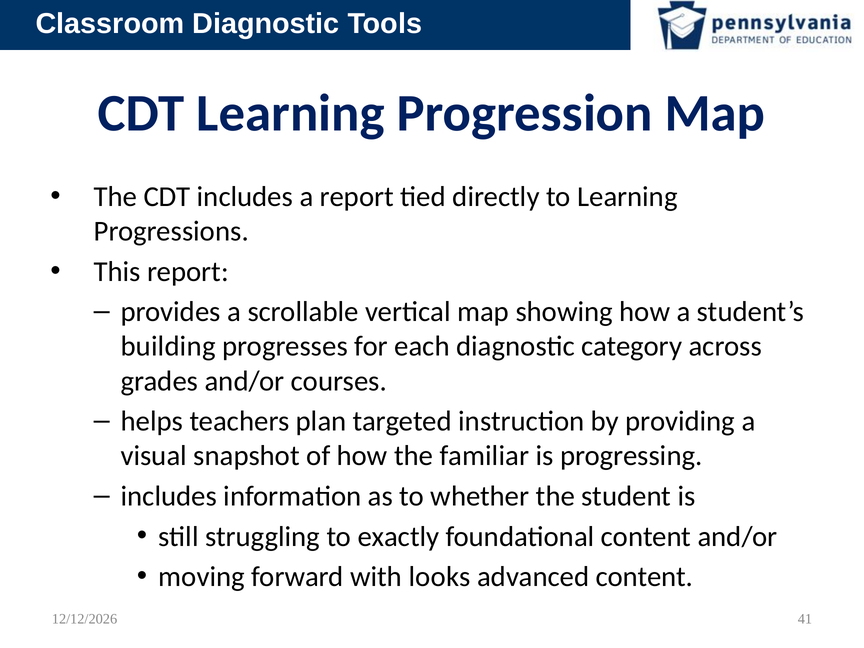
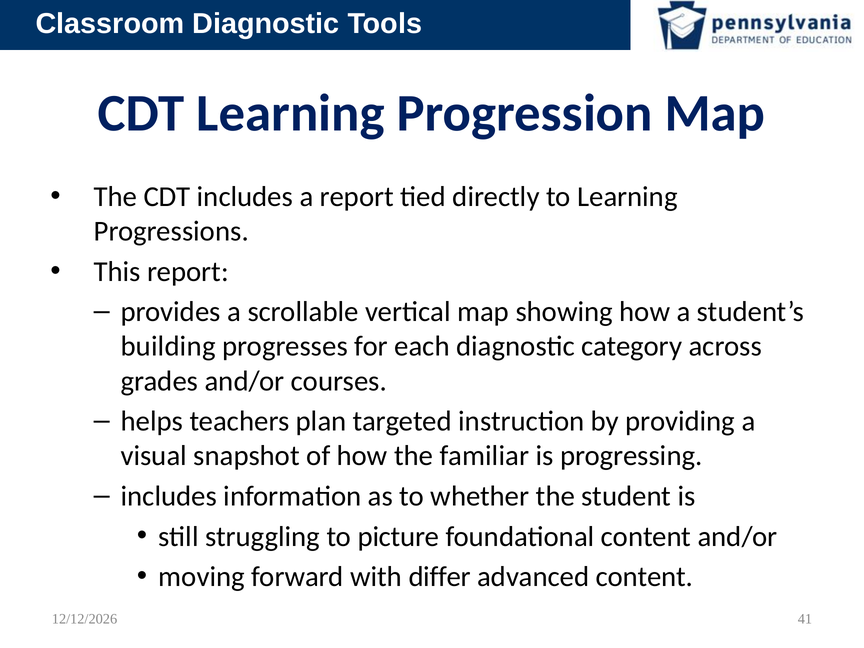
exactly: exactly -> picture (398, 537)
looks: looks -> differ (440, 577)
